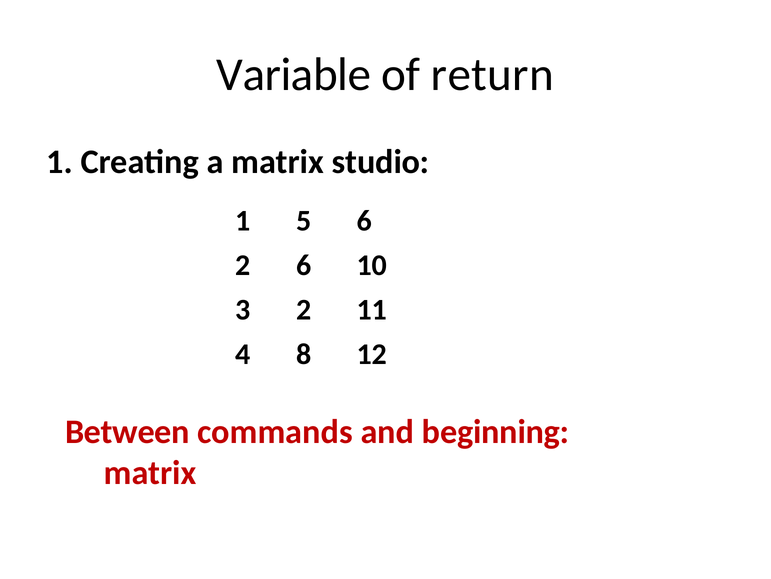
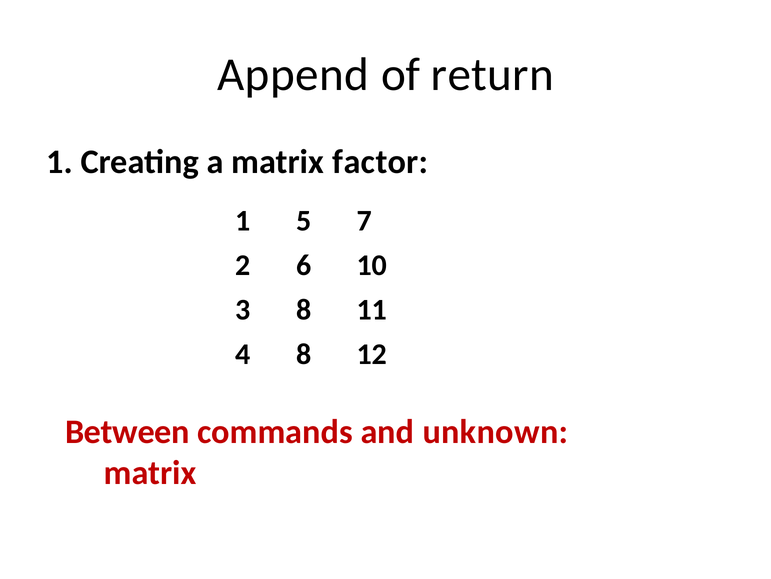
Variable: Variable -> Append (293, 75)
studio: studio -> factor (380, 162)
5 6: 6 -> 7 (364, 221)
3 2: 2 -> 8 (304, 309)
beginning: beginning -> unknown (495, 431)
